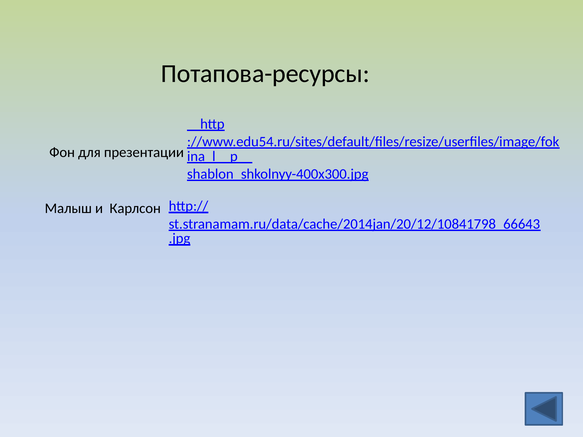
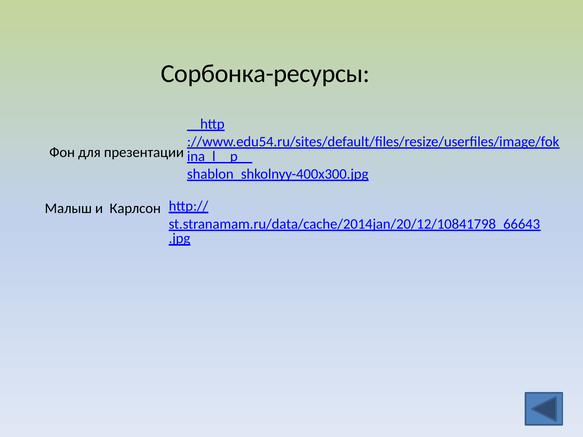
Потапова-ресурсы: Потапова-ресурсы -> Сорбонка-ресурсы (265, 74)
